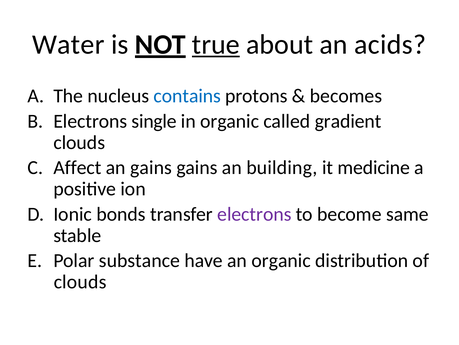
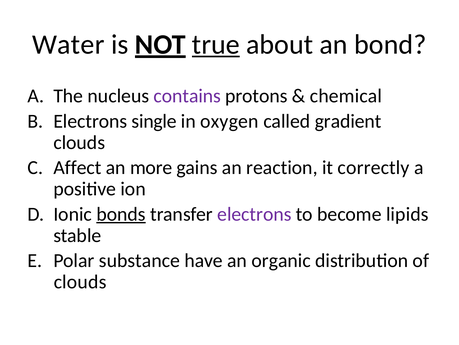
acids: acids -> bond (390, 44)
contains colour: blue -> purple (187, 96)
becomes: becomes -> chemical (346, 96)
in organic: organic -> oxygen (229, 121)
an gains: gains -> more (151, 167)
building: building -> reaction (282, 167)
medicine: medicine -> correctly (374, 167)
bonds underline: none -> present (121, 214)
same: same -> lipids (407, 214)
